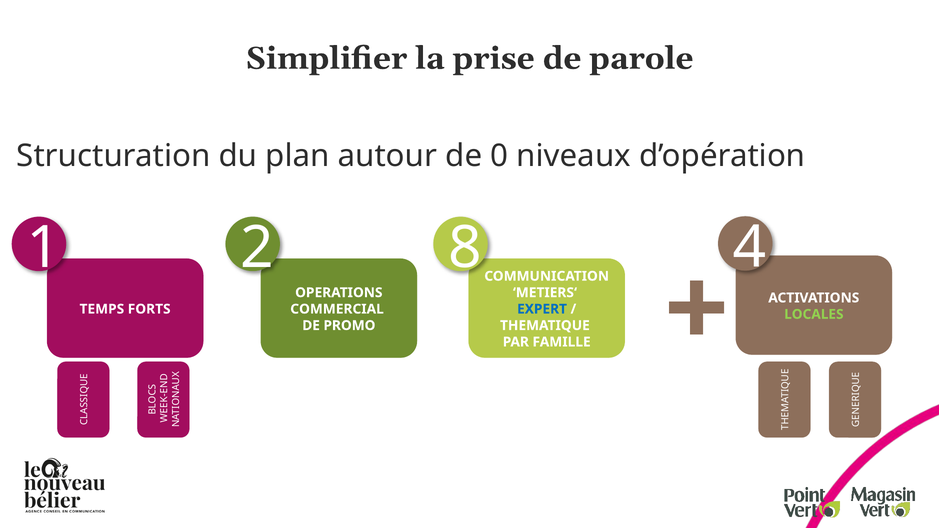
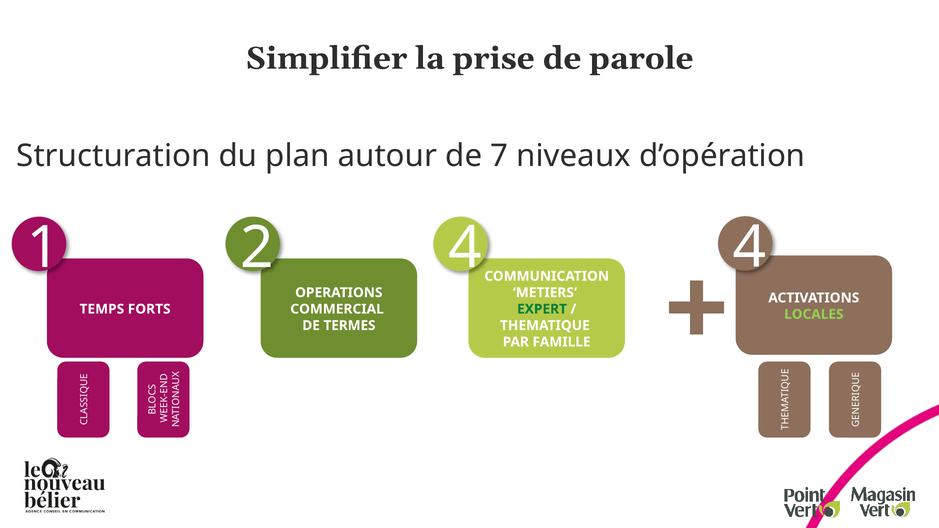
0: 0 -> 7 (499, 156)
2 8: 8 -> 4 (465, 248)
EXPERT colour: blue -> green (542, 309)
PROMO: PROMO -> TERMES (350, 326)
